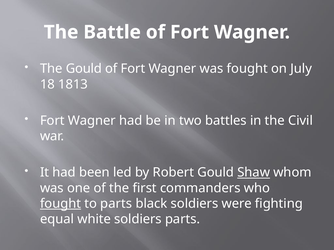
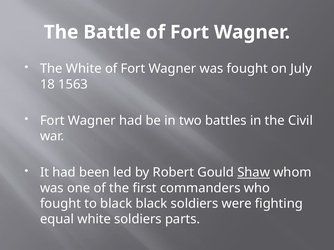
The Gould: Gould -> White (84, 69)
1813: 1813 -> 1563 (73, 84)
fought underline: present -> none (61, 204)
to parts: parts -> black (116, 204)
